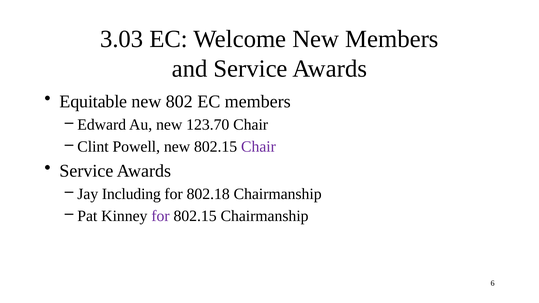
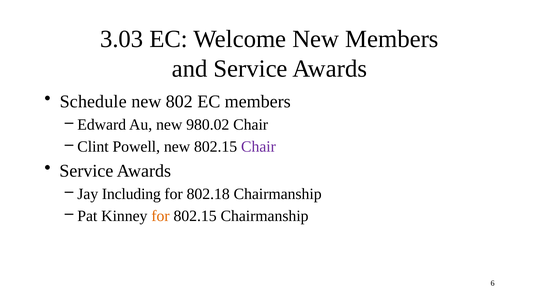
Equitable: Equitable -> Schedule (93, 102)
123.70: 123.70 -> 980.02 (208, 125)
for colour: purple -> orange (160, 216)
